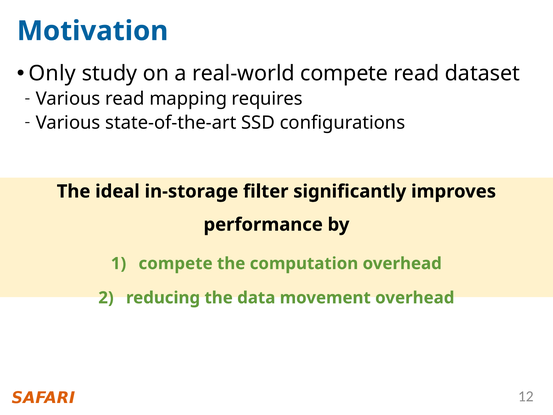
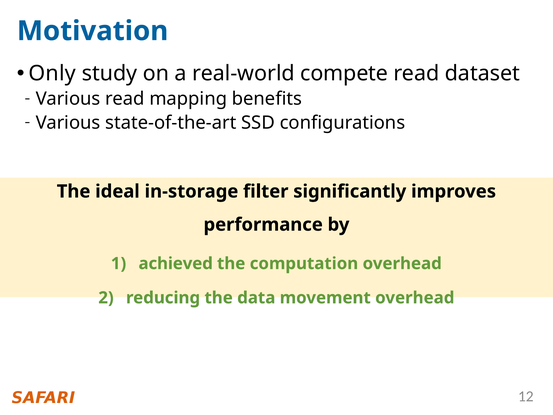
requires: requires -> benefits (267, 99)
compete: compete -> achieved (176, 263)
